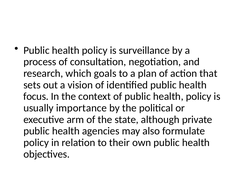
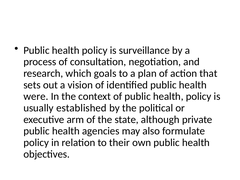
focus: focus -> were (36, 96)
importance: importance -> established (81, 108)
